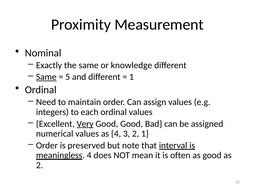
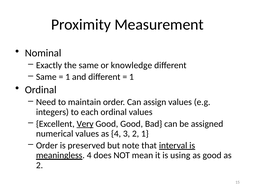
Same underline: present -> none (46, 77)
5: 5 -> 1 (68, 77)
often: often -> using (180, 156)
